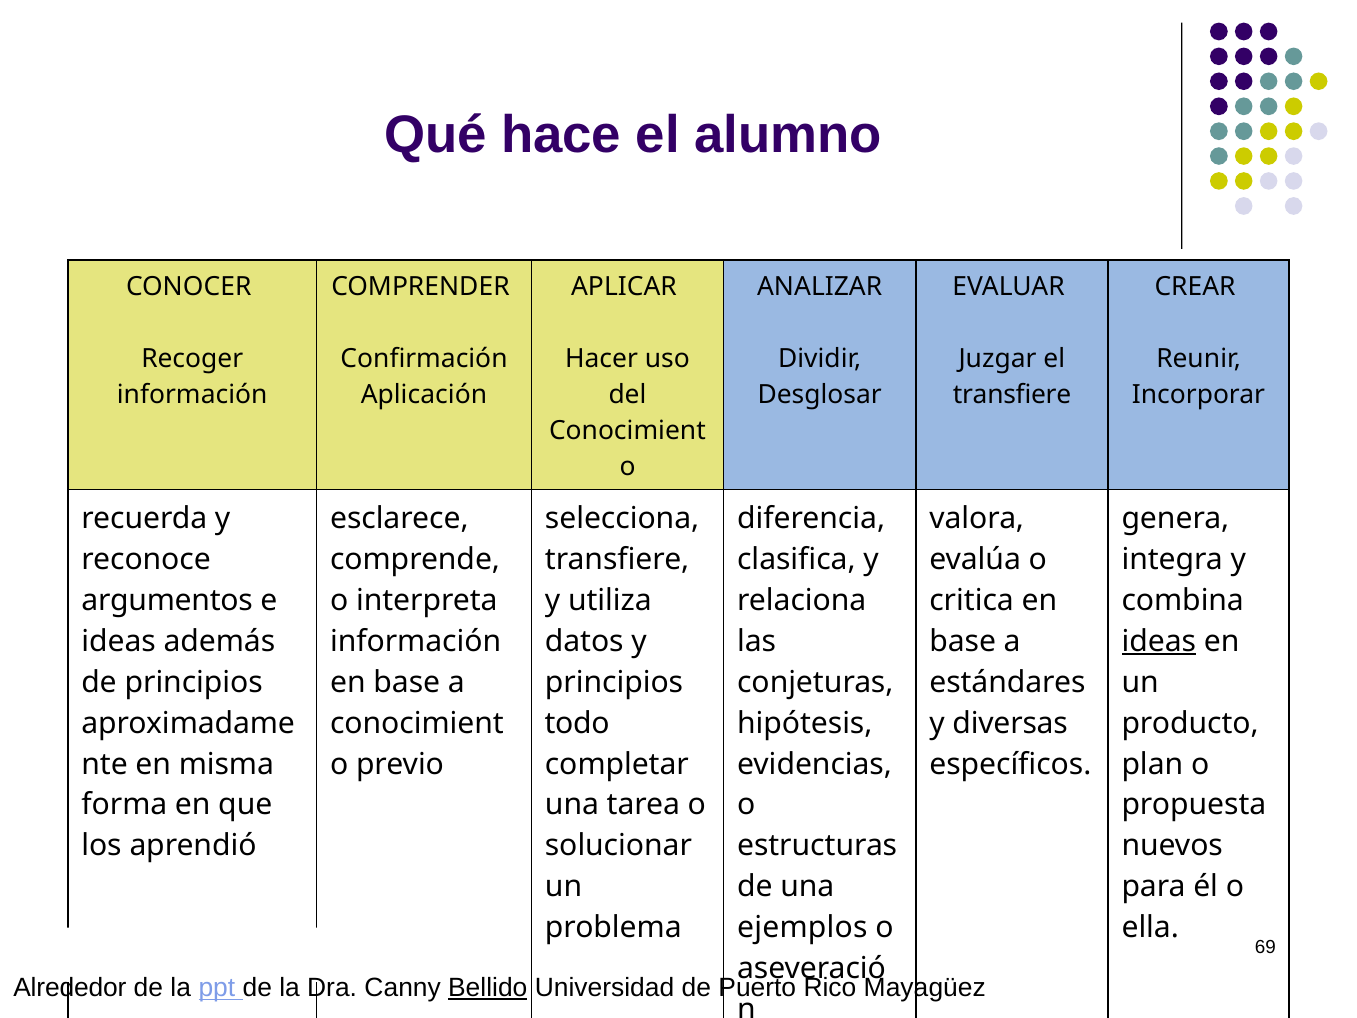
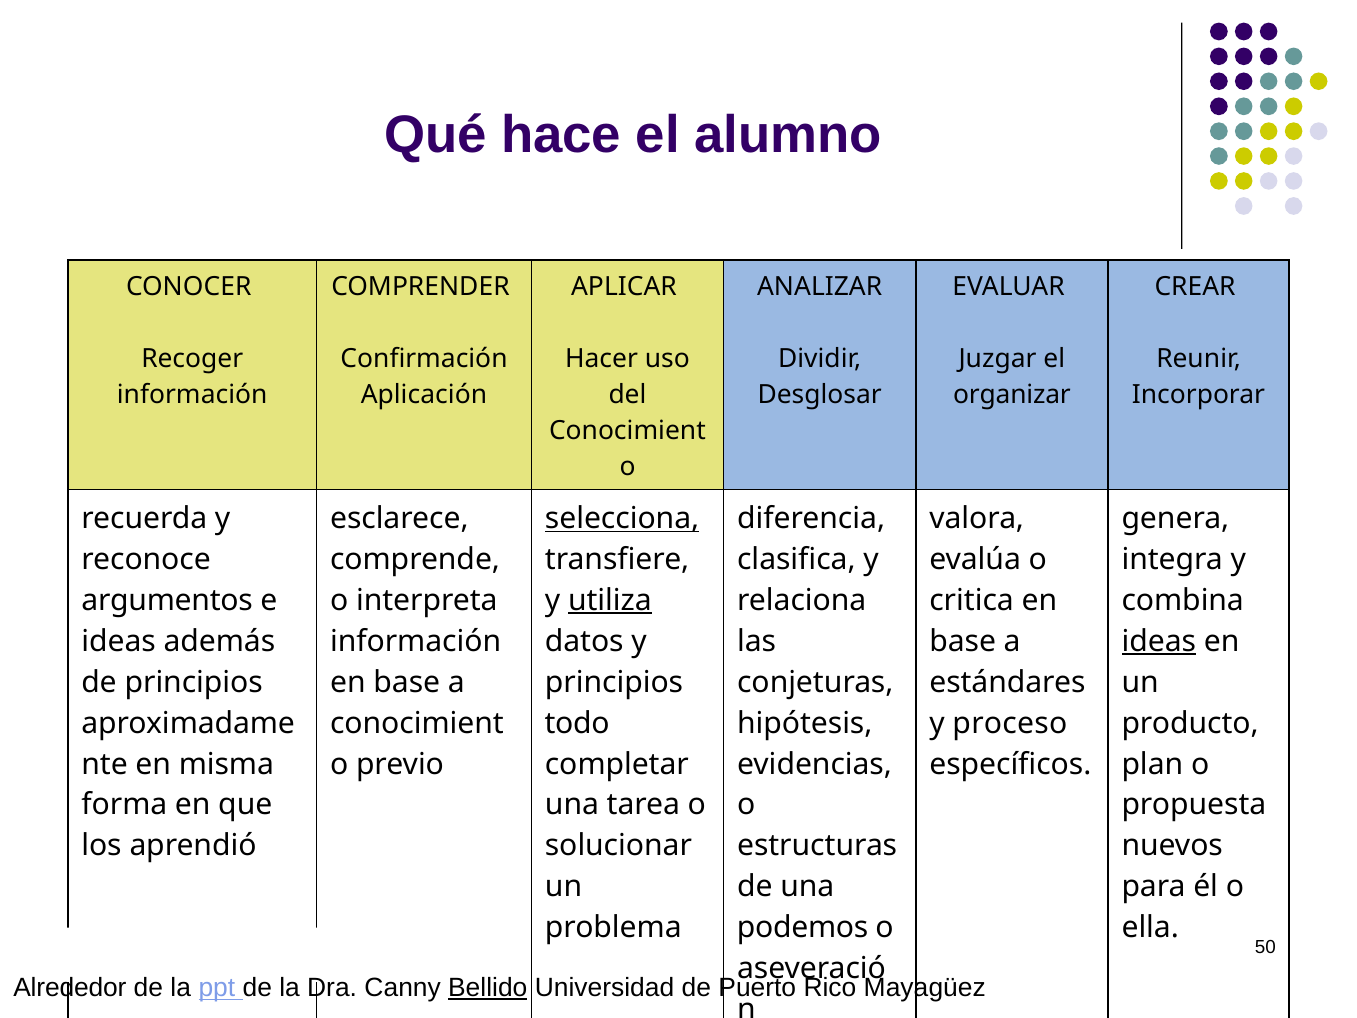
transfiere: transfiere -> organizar (1012, 394)
selecciona underline: none -> present (622, 518)
utiliza underline: none -> present (610, 600)
diversas: diversas -> proceso (1010, 723)
ejemplos: ejemplos -> podemos (803, 928)
69: 69 -> 50 (1265, 947)
